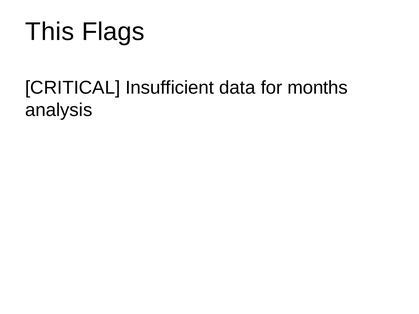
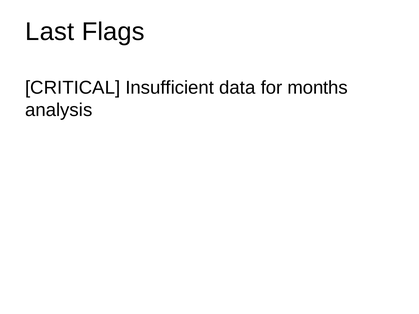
This: This -> Last (50, 32)
